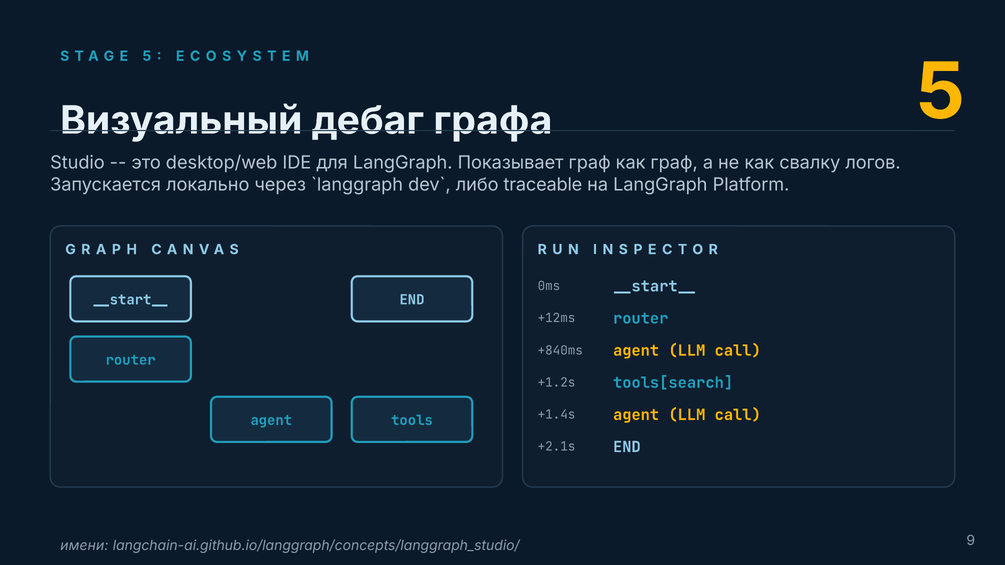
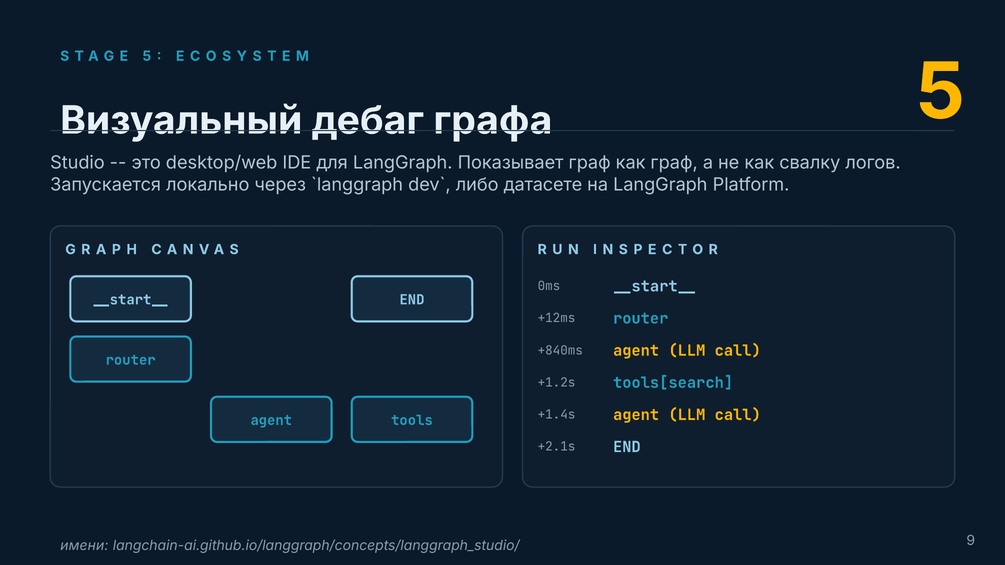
traceable: traceable -> датасете (543, 185)
